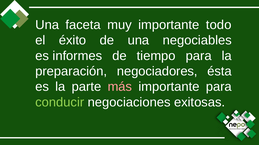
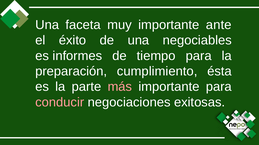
todo: todo -> ante (219, 25)
negociadores: negociadores -> cumplimiento (157, 72)
conducir colour: light green -> pink (60, 103)
